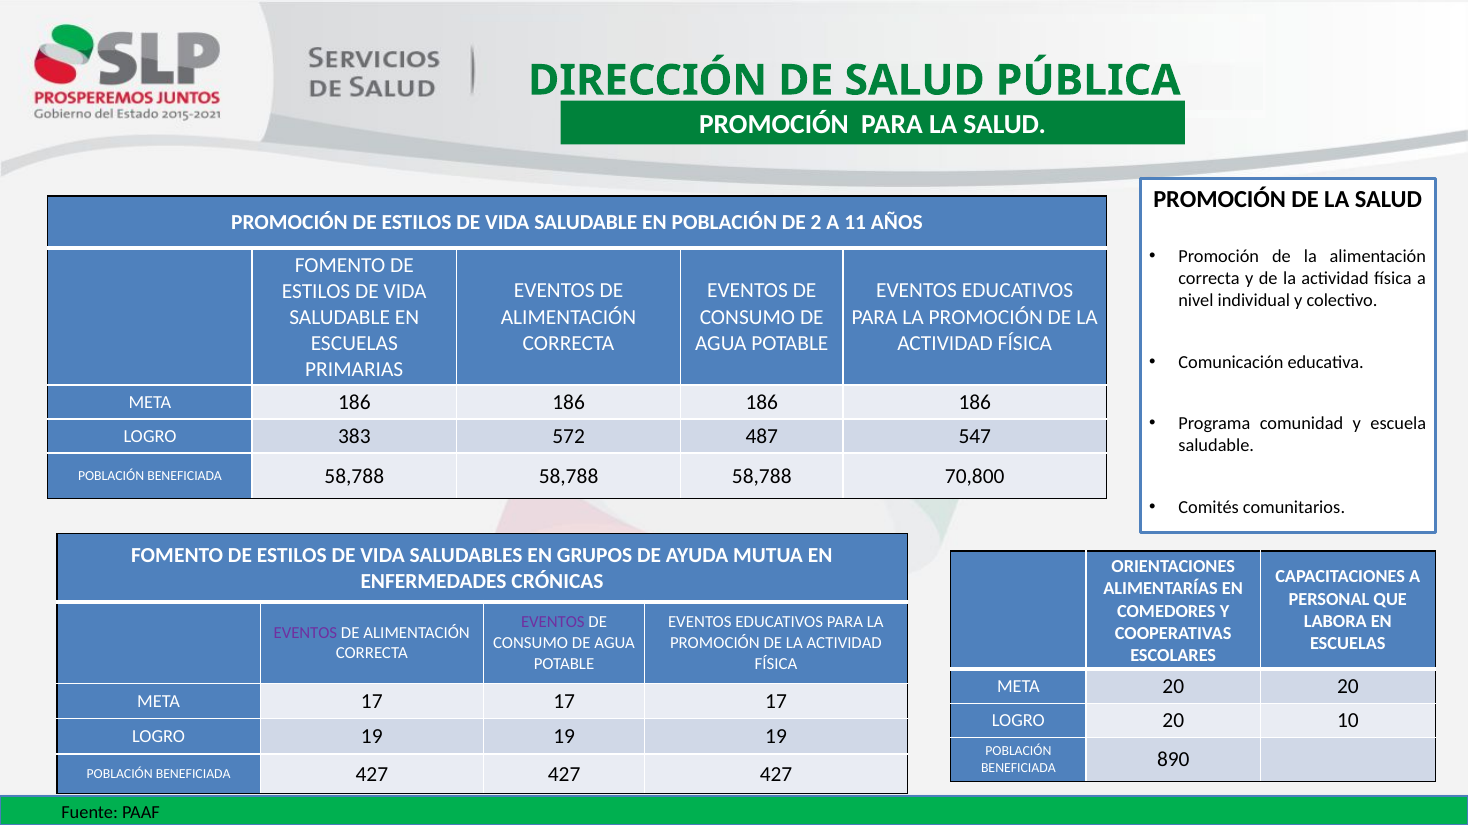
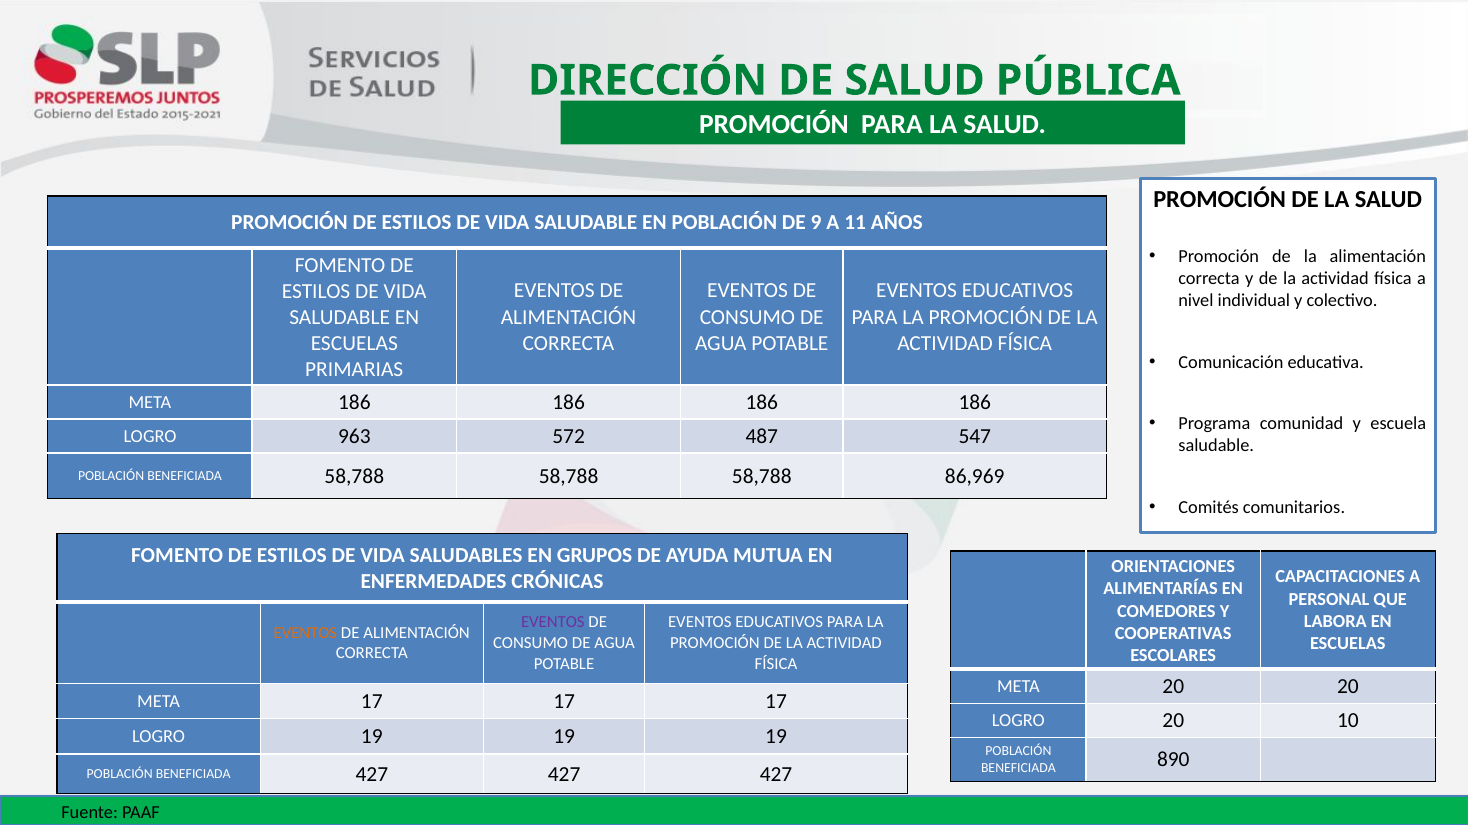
2: 2 -> 9 (816, 223)
383: 383 -> 963 (354, 437)
70,800: 70,800 -> 86,969 (975, 477)
EVENTOS colour: purple -> orange (305, 633)
